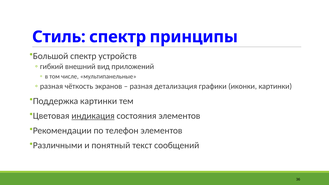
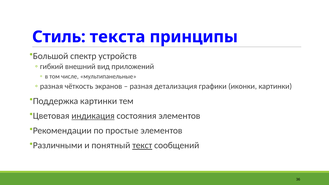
Стиль спектр: спектр -> текста (118, 37)
телефон: телефон -> простые (122, 131)
текст underline: none -> present (142, 145)
